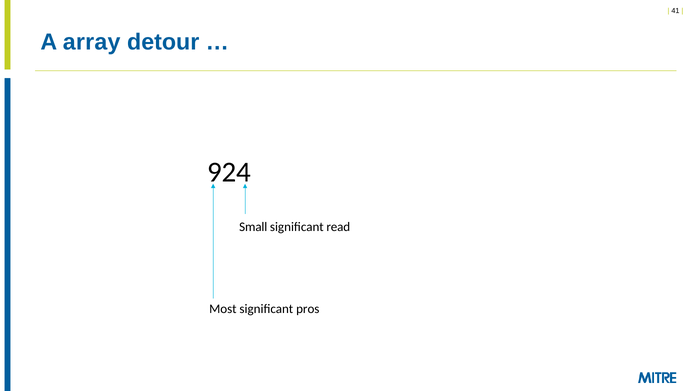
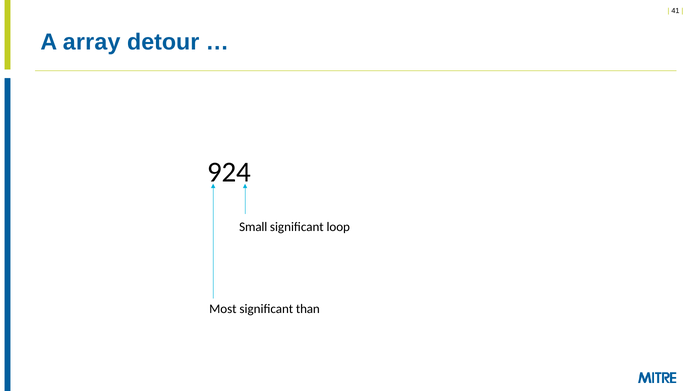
read: read -> loop (338, 227)
pros: pros -> than (308, 309)
